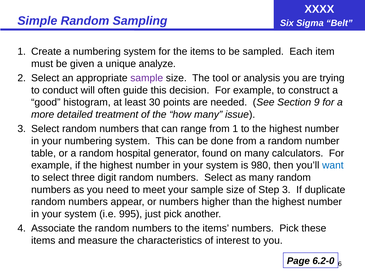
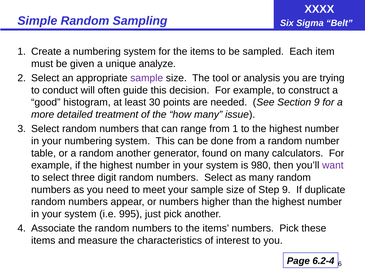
random hospital: hospital -> another (133, 153)
want colour: blue -> purple (333, 165)
Step 3: 3 -> 9 (286, 190)
6.2-0: 6.2-0 -> 6.2-4 (323, 261)
